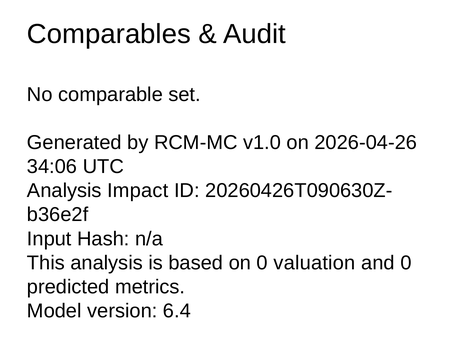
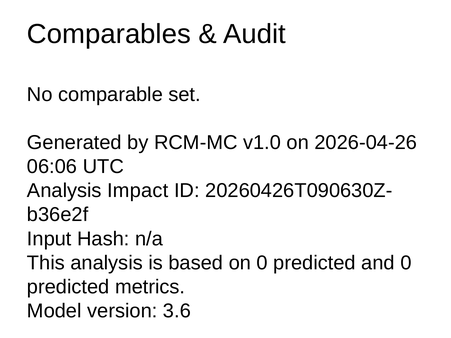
34:06: 34:06 -> 06:06 (52, 167)
on 0 valuation: valuation -> predicted (314, 263)
6.4: 6.4 -> 3.6 (177, 311)
